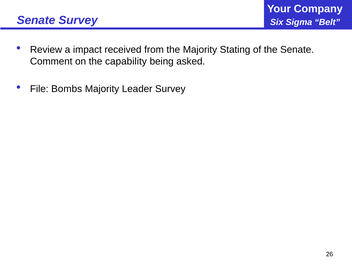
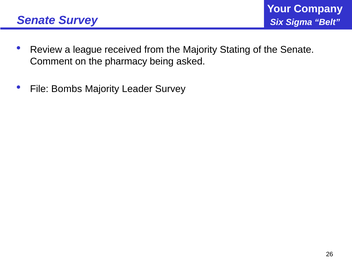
impact: impact -> league (87, 50)
capability: capability -> pharmacy (126, 61)
